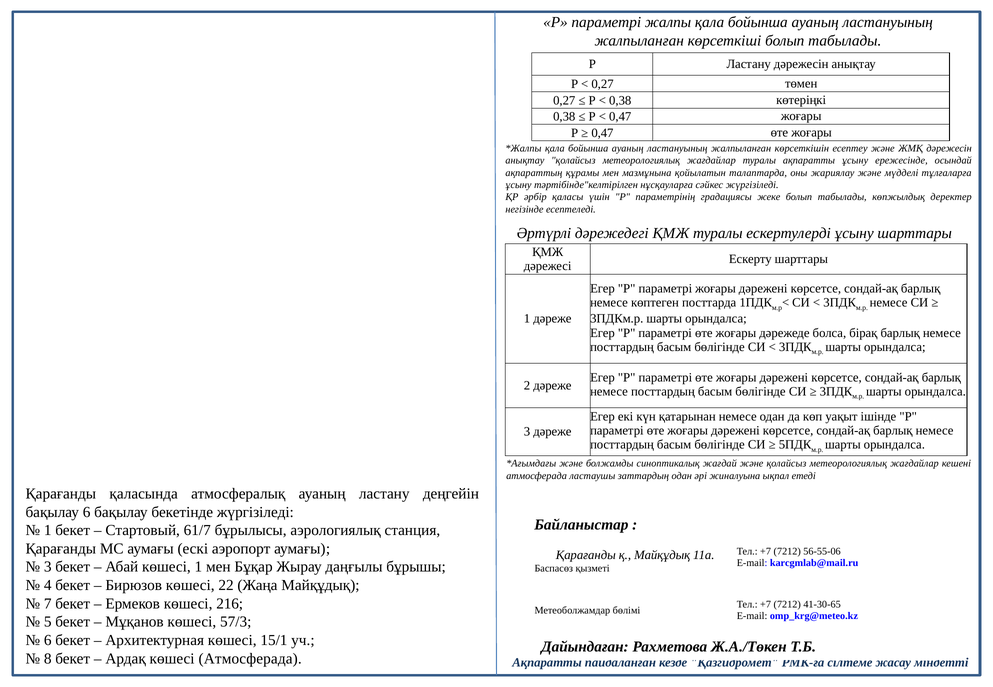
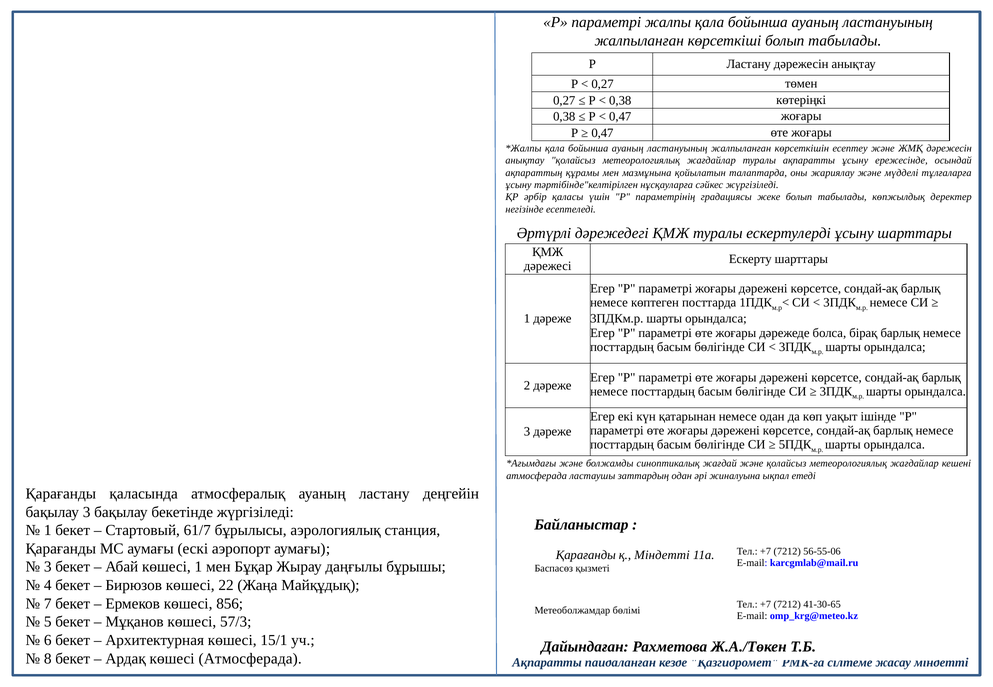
бақылау 6: 6 -> 3 (87, 512)
қ Майқұдық: Майқұдық -> Міндетті (662, 555)
216: 216 -> 856 (230, 604)
